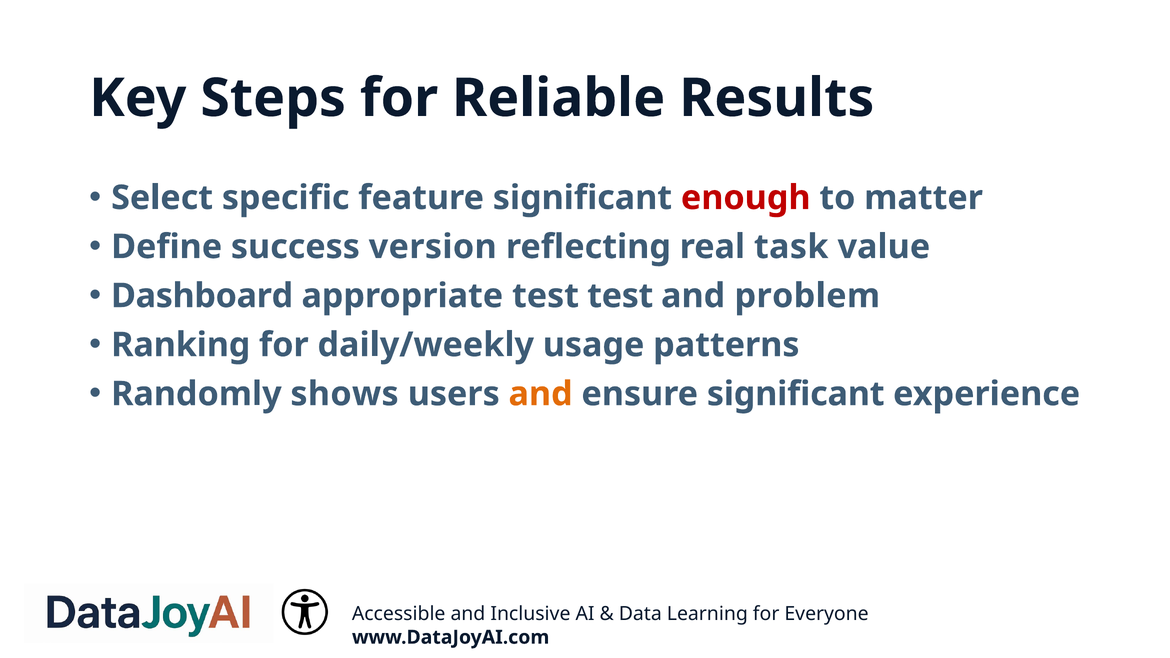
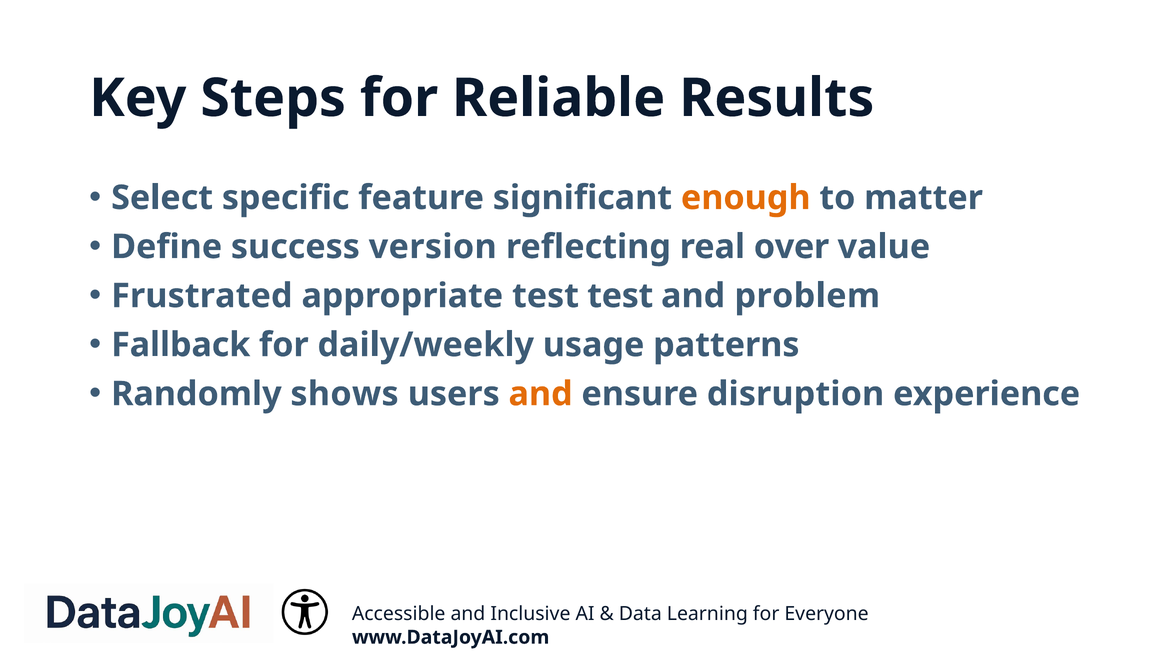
enough colour: red -> orange (746, 198)
task: task -> over (792, 247)
Dashboard: Dashboard -> Frustrated (202, 296)
Ranking: Ranking -> Fallback (181, 345)
ensure significant: significant -> disruption (796, 394)
